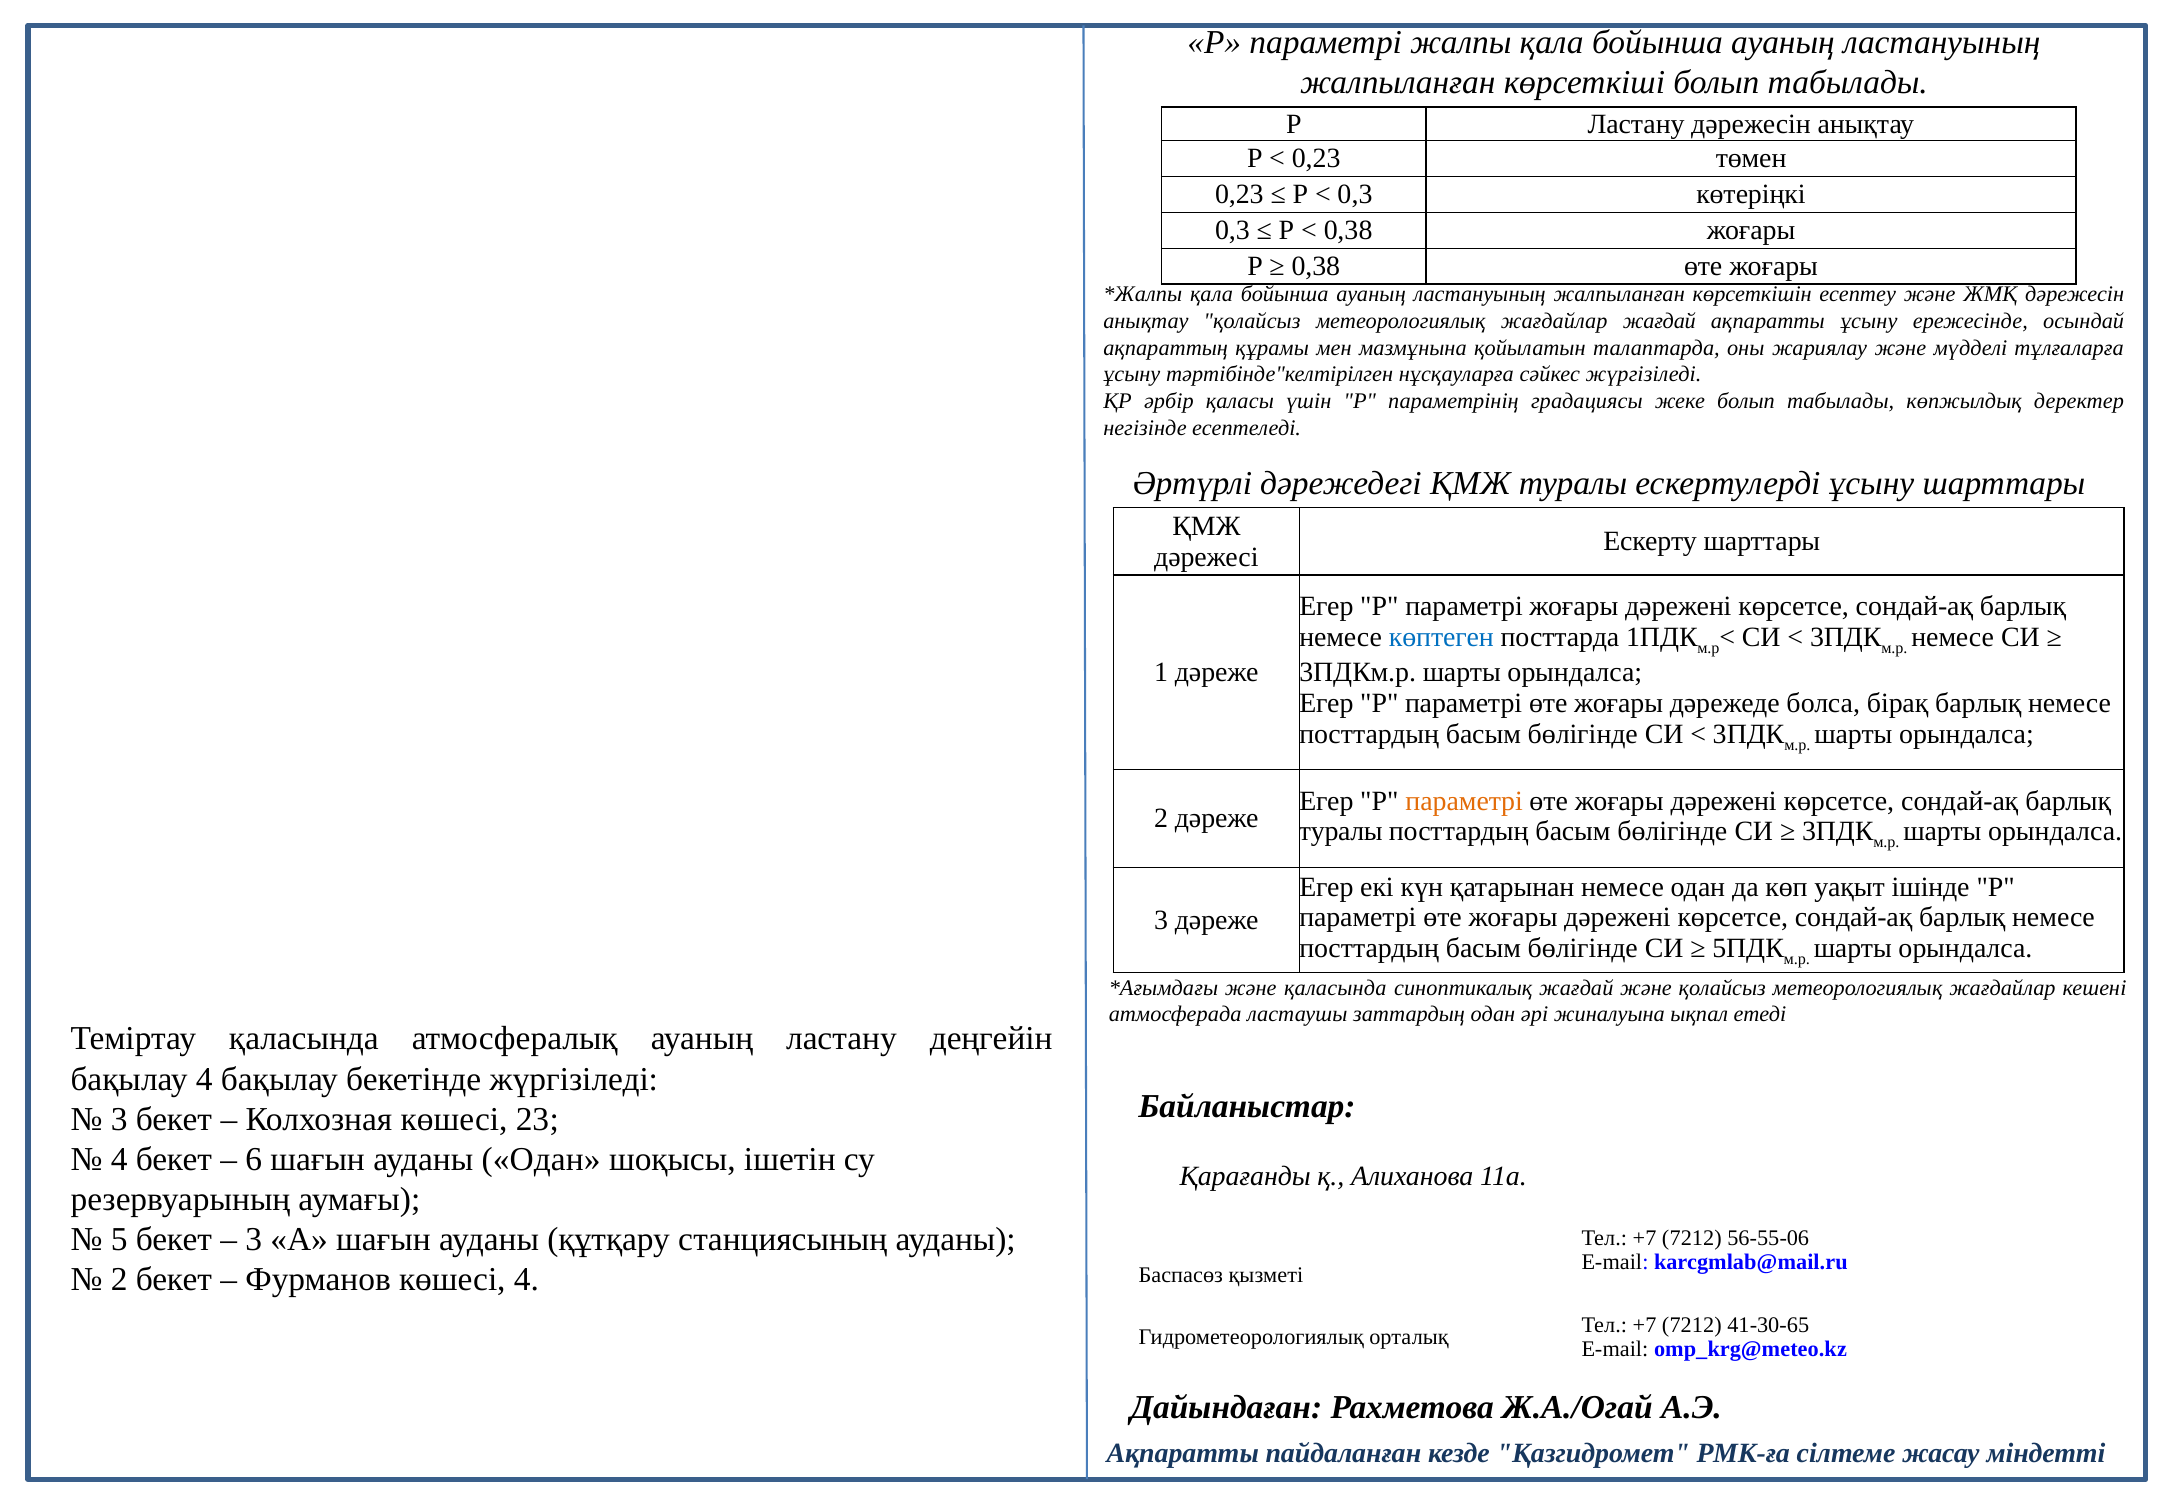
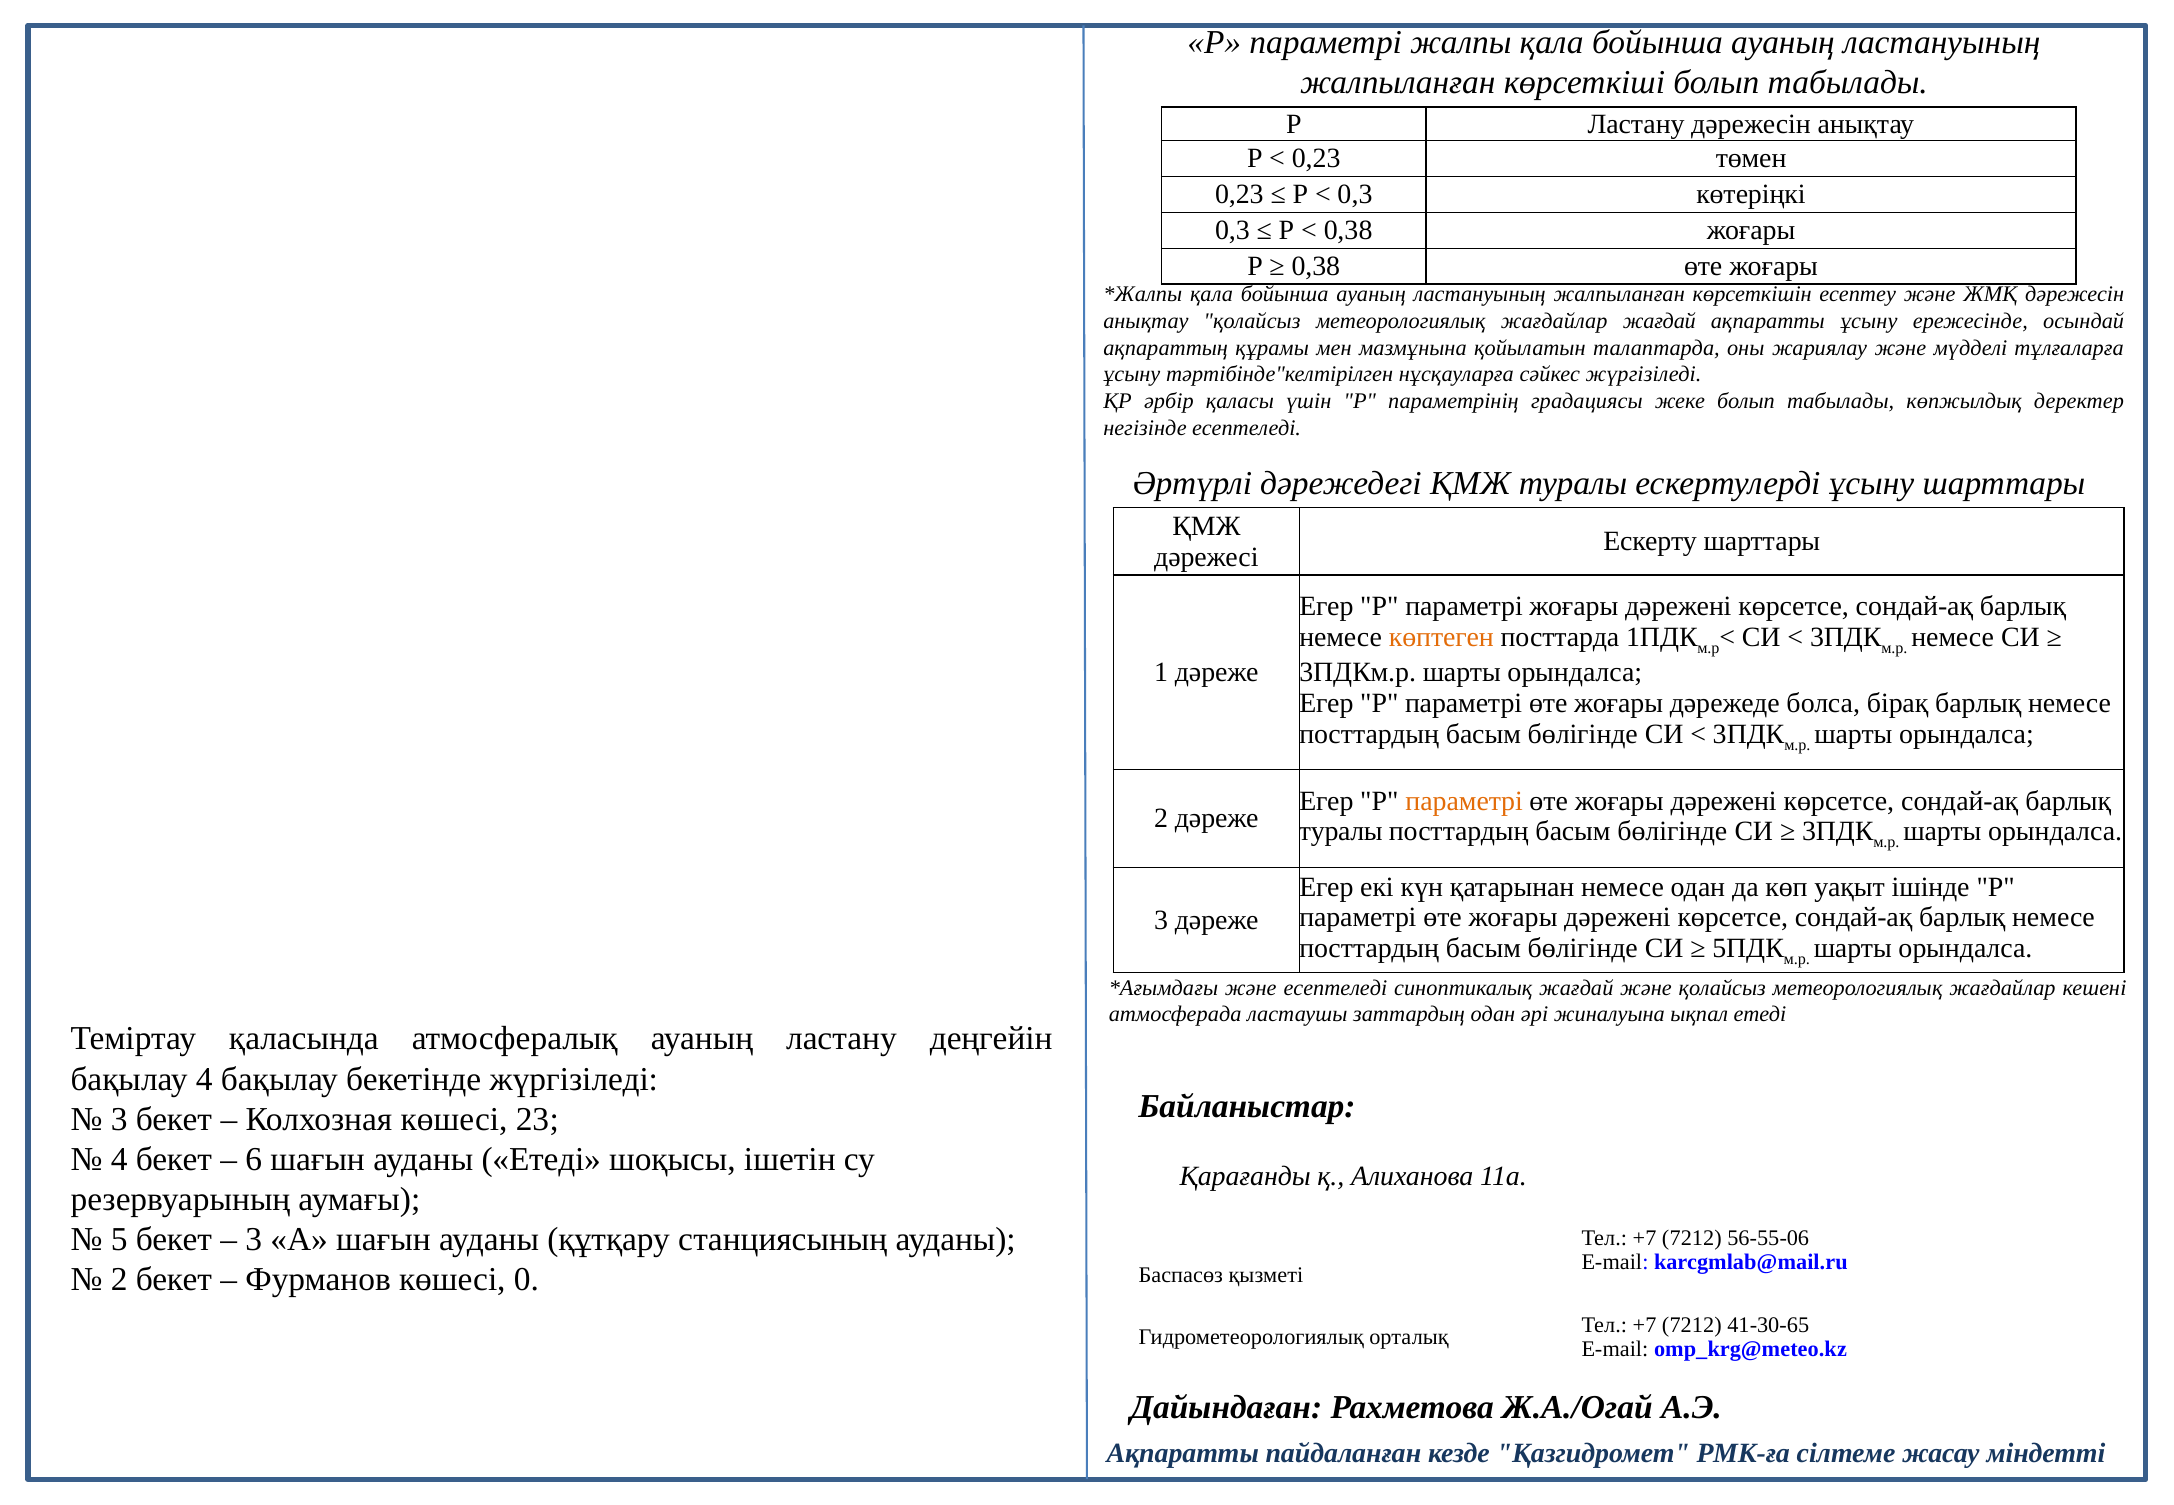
көптеген colour: blue -> orange (1441, 637)
және қаласында: қаласында -> есептеледі (1335, 988)
ауданы Одан: Одан -> Етеді (541, 1159)
көшесі 4: 4 -> 0 (526, 1280)
